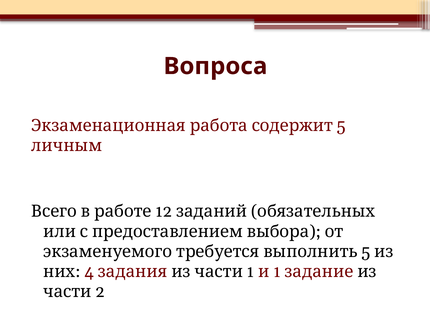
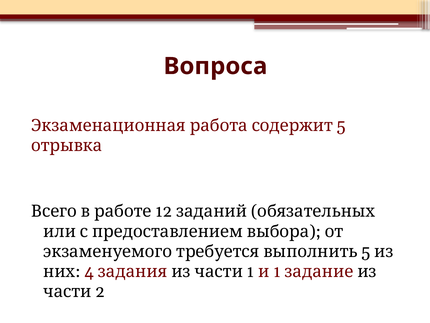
личным: личным -> отрывка (67, 145)
